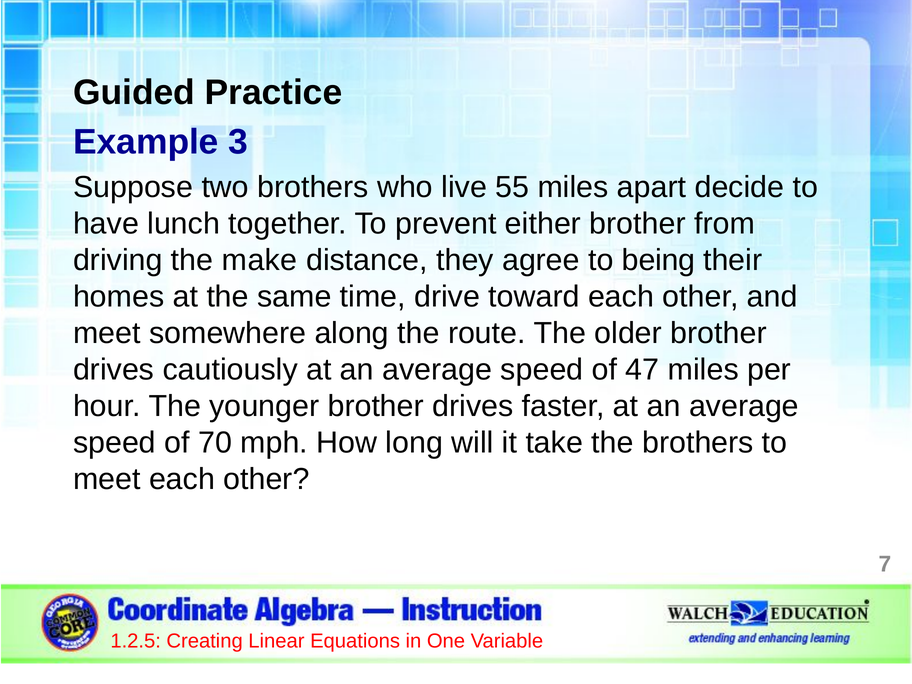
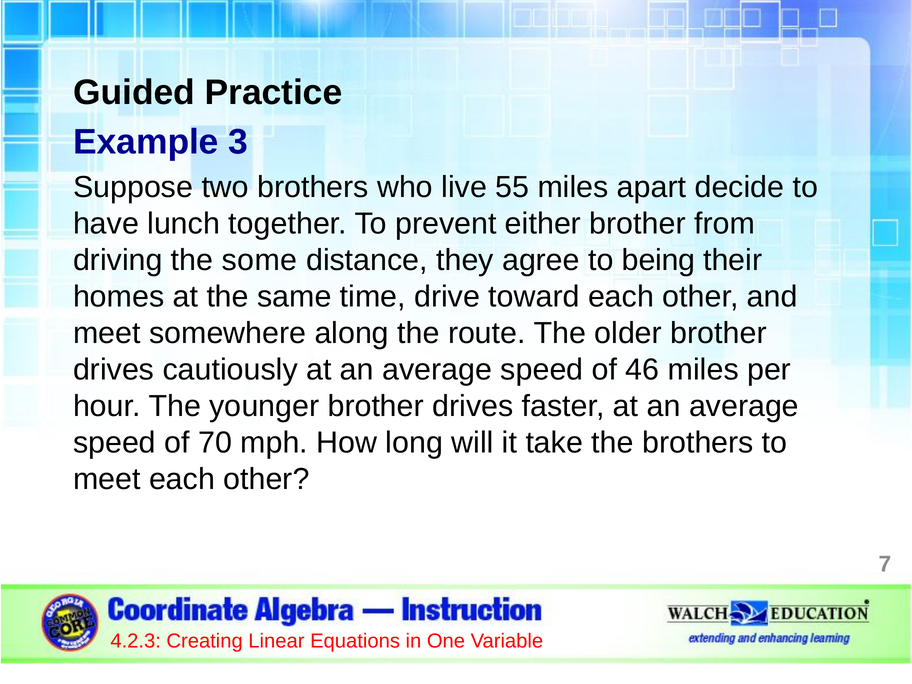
make: make -> some (260, 260)
47: 47 -> 46 (642, 370)
1.2.5: 1.2.5 -> 4.2.3 (136, 641)
